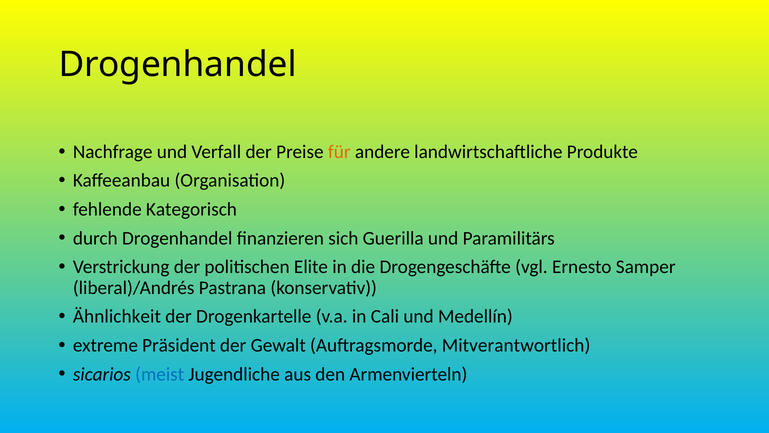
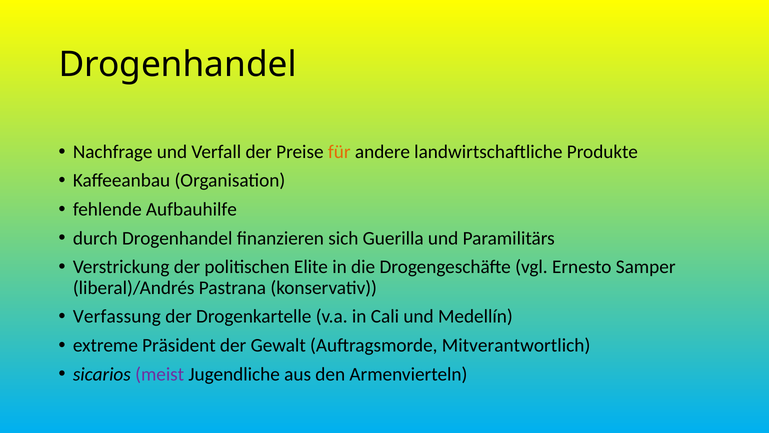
Kategorisch: Kategorisch -> Aufbauhilfe (191, 209)
Ähnlichkeit: Ähnlichkeit -> Verfassung (117, 316)
meist colour: blue -> purple (160, 374)
